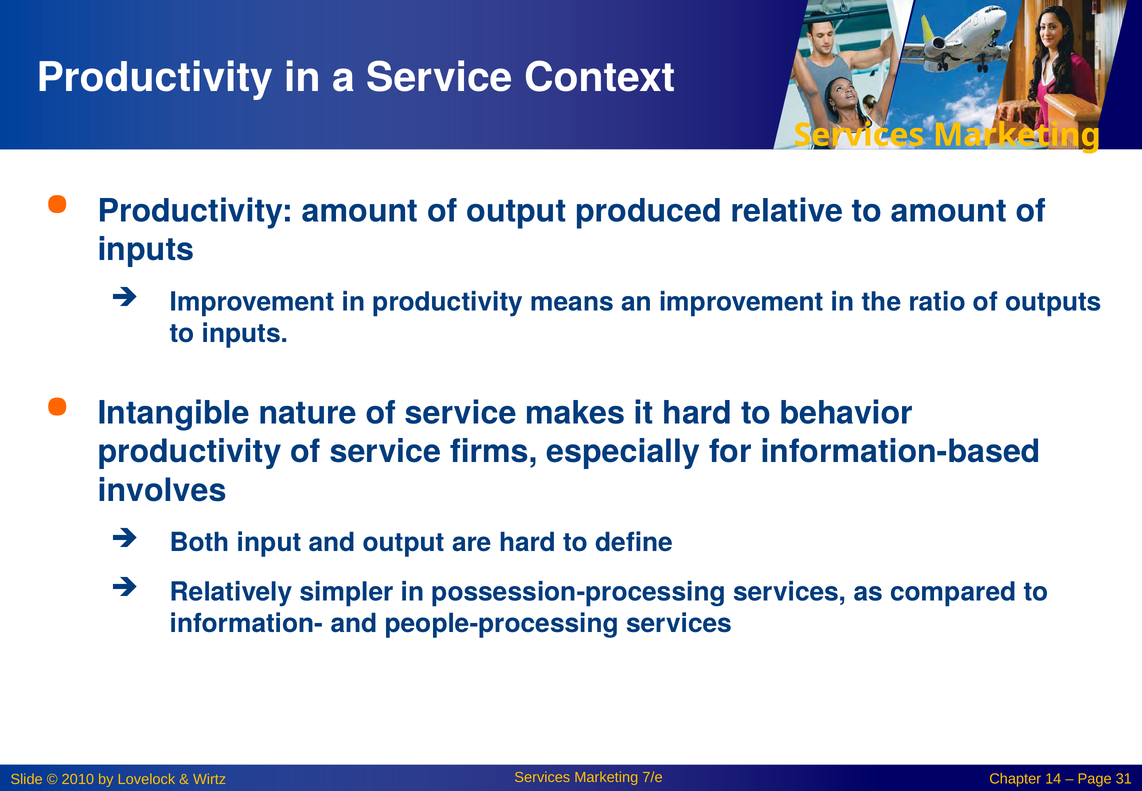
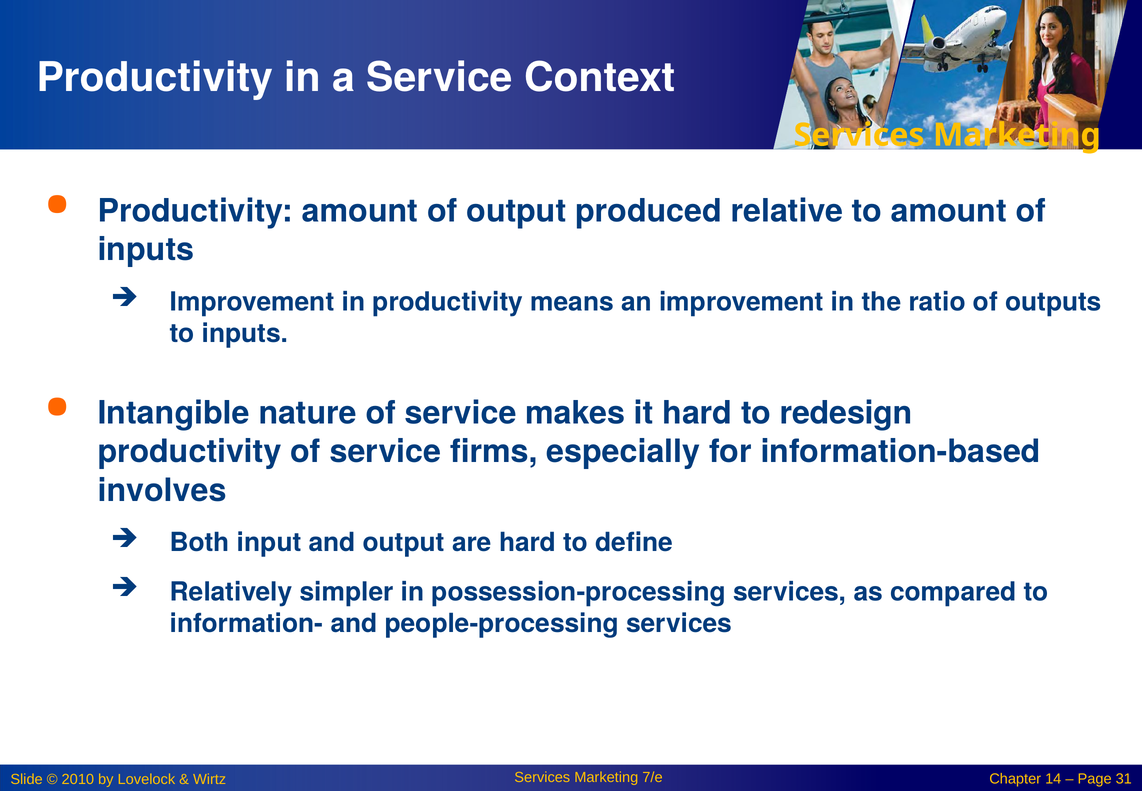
behavior: behavior -> redesign (846, 413)
